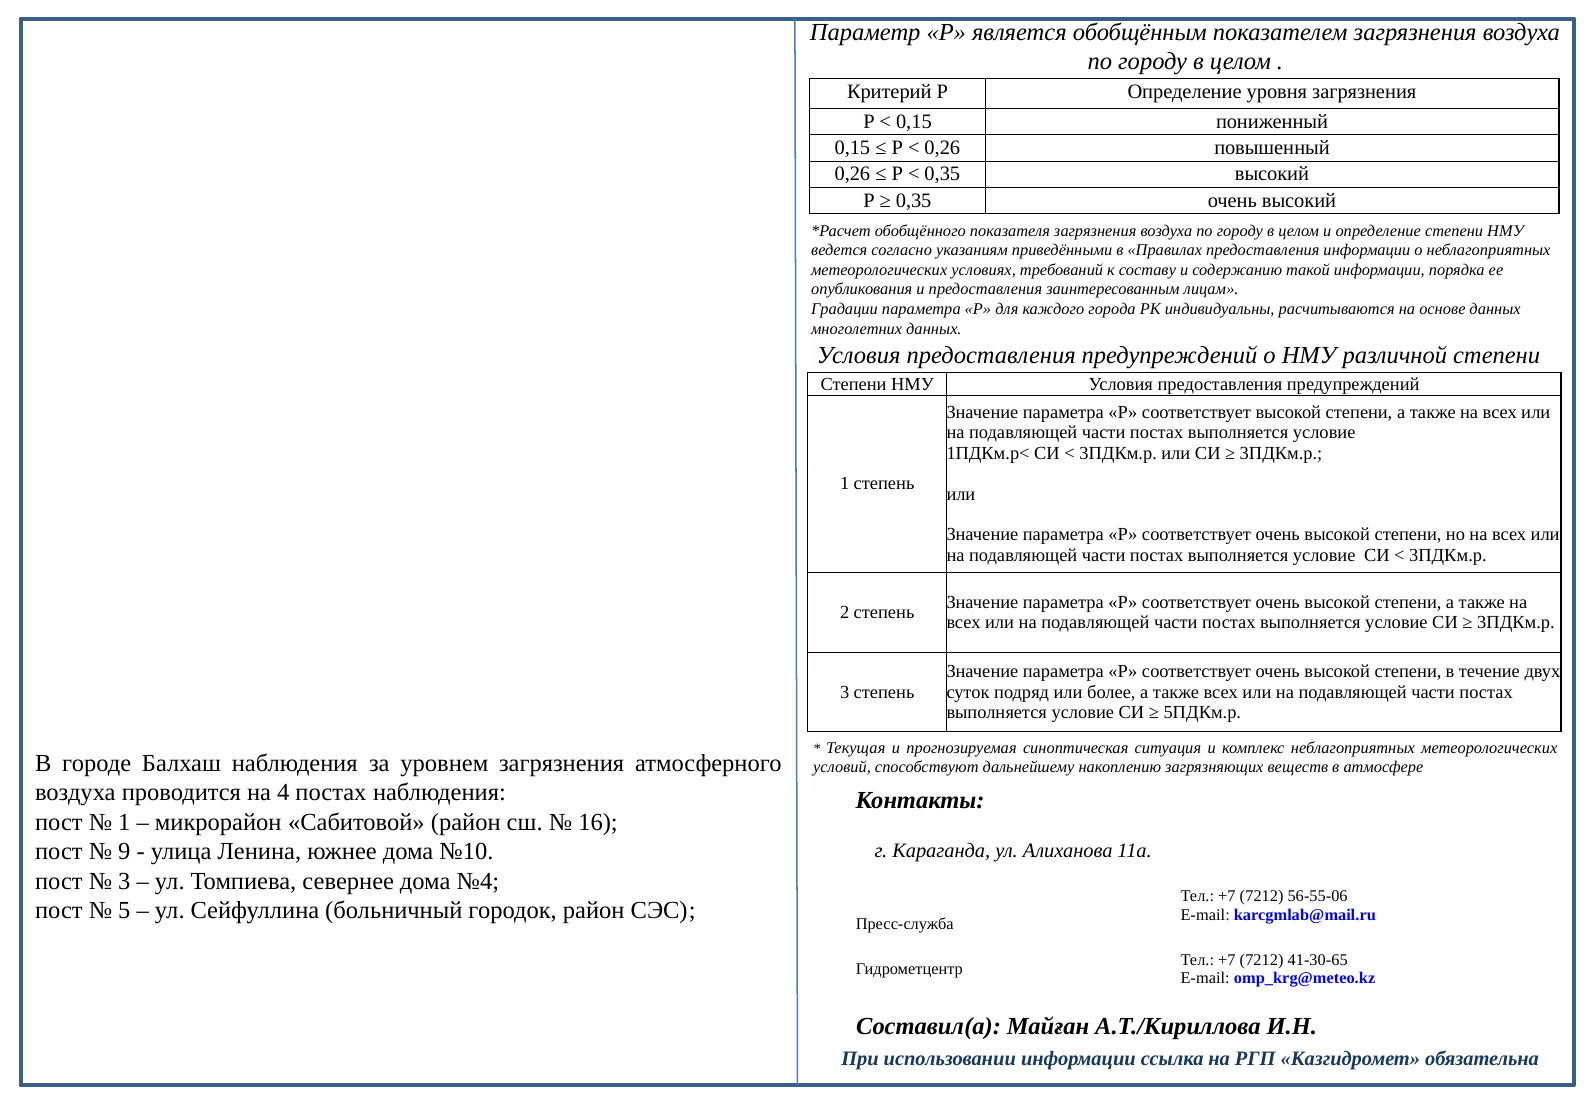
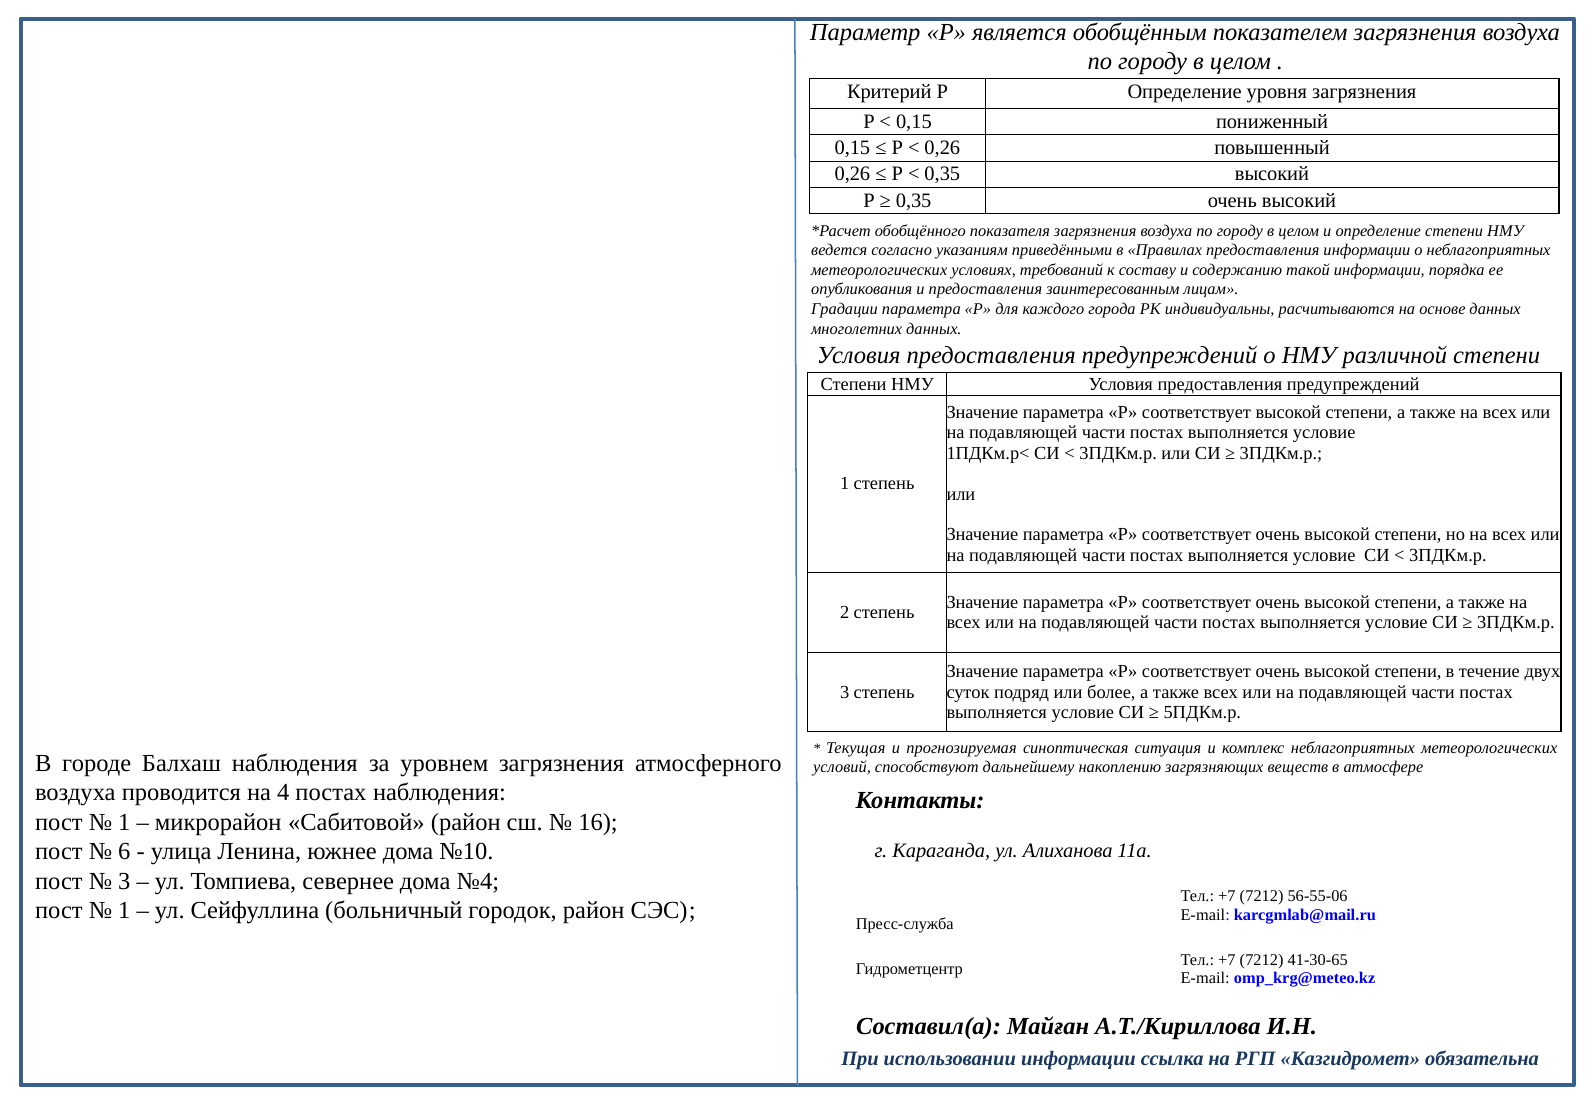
9: 9 -> 6 (124, 852)
5: 5 -> 1 (124, 911)
